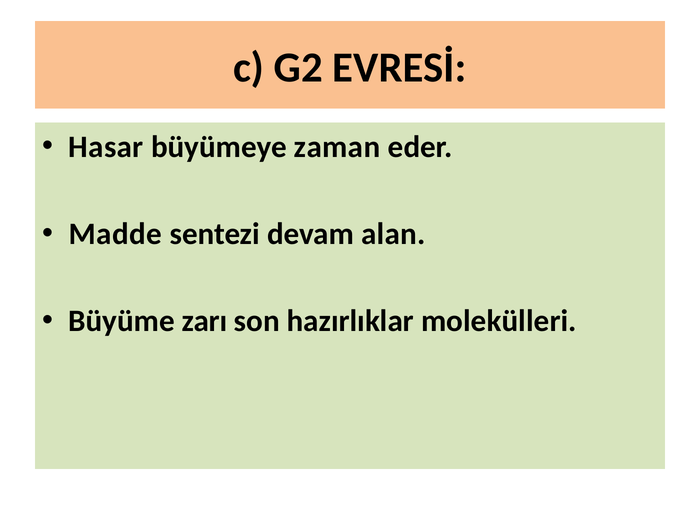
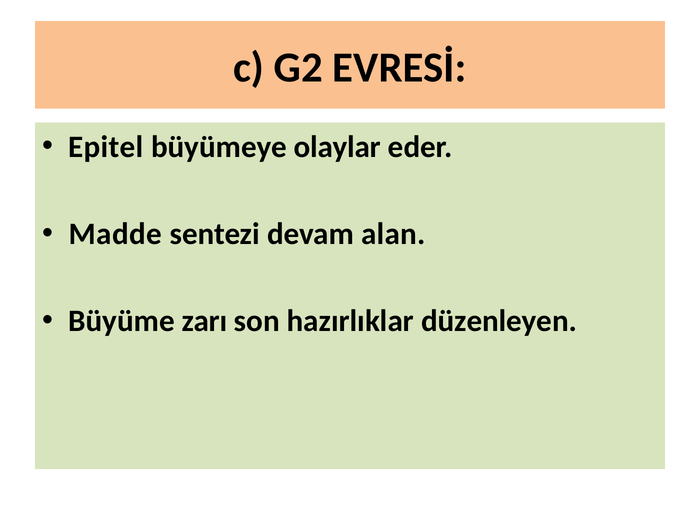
Hasar: Hasar -> Epitel (106, 147)
zaman: zaman -> olaylar (337, 147)
molekülleri: molekülleri -> düzenleyen (499, 321)
